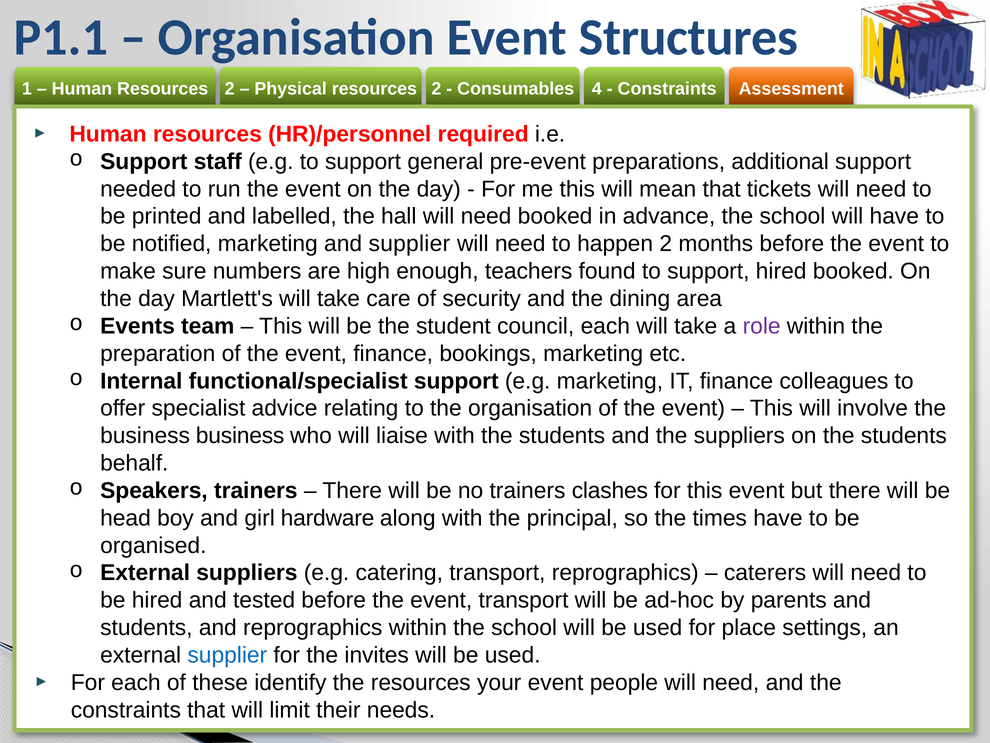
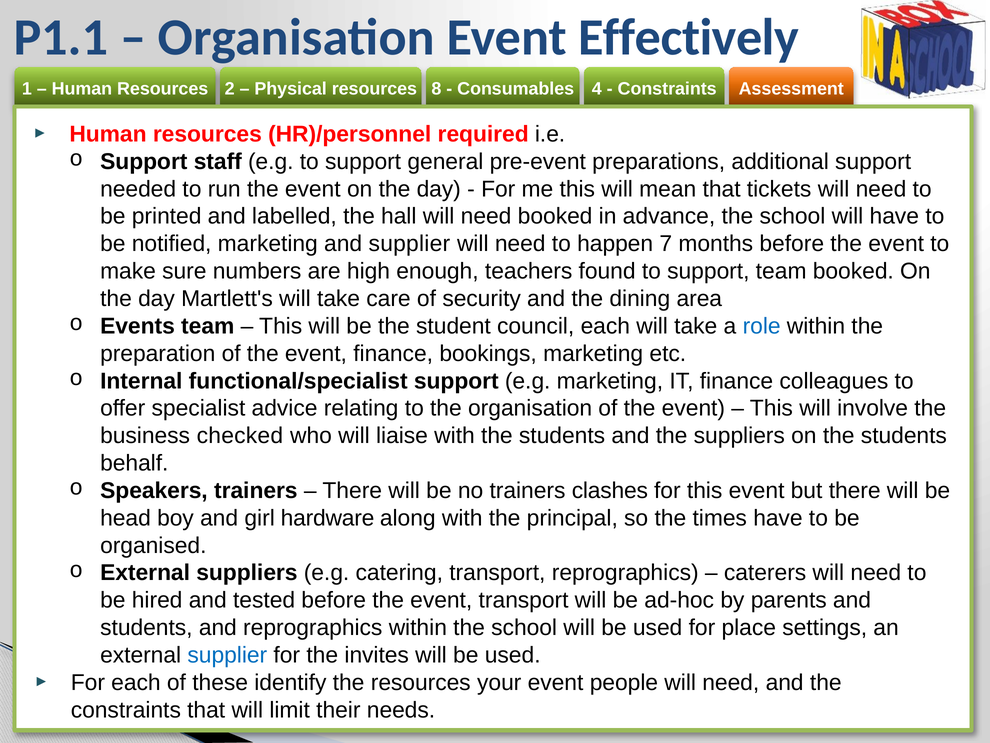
Structures: Structures -> Effectively (688, 37)
2: 2 -> 8 (436, 89)
happen 2: 2 -> 7 (666, 244)
support hired: hired -> team (781, 271)
role colour: purple -> blue (762, 326)
business business: business -> checked (240, 436)
